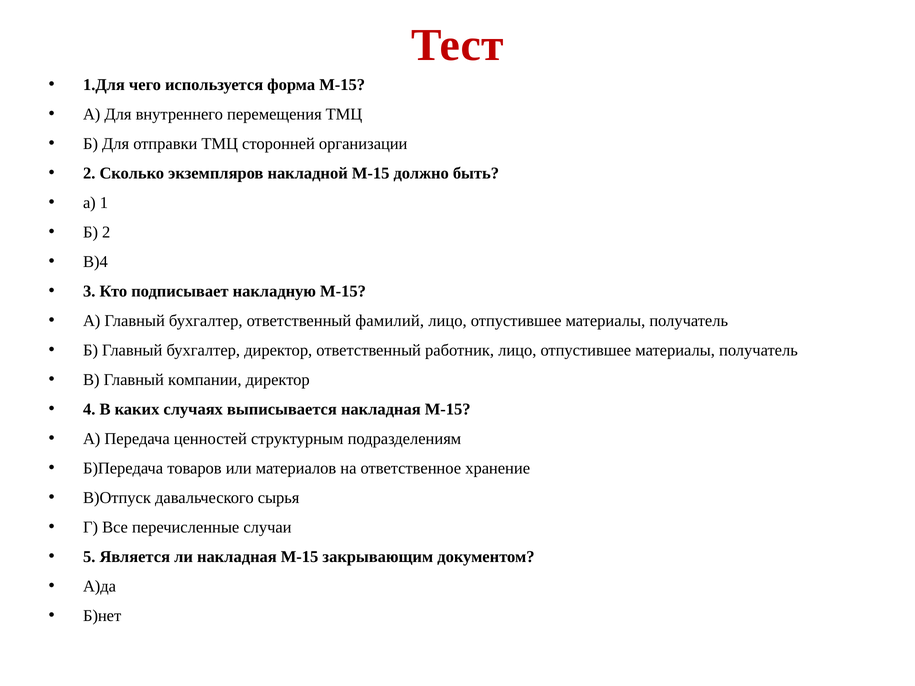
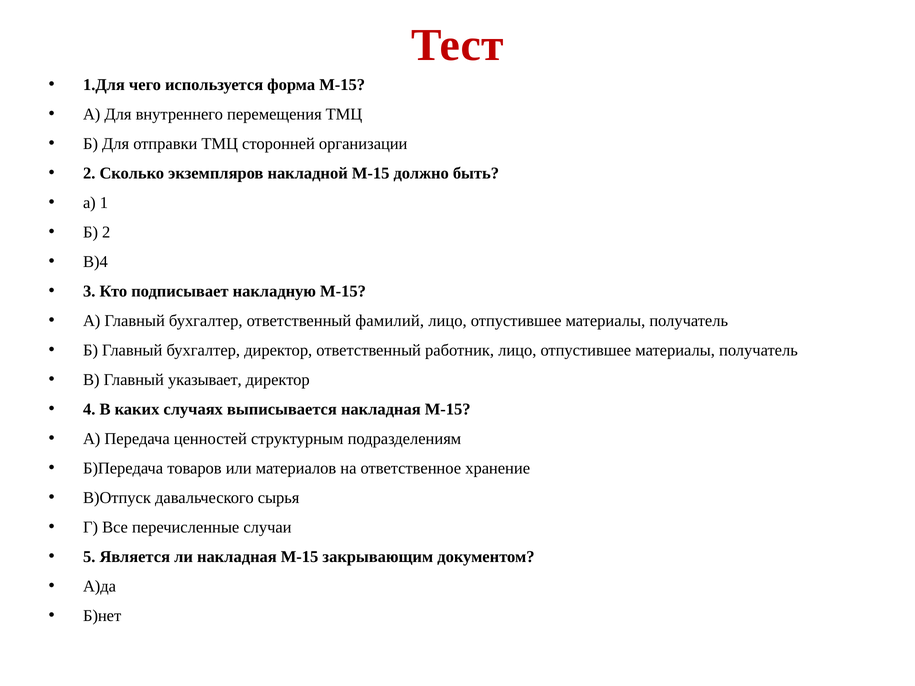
компании: компании -> указывает (205, 380)
